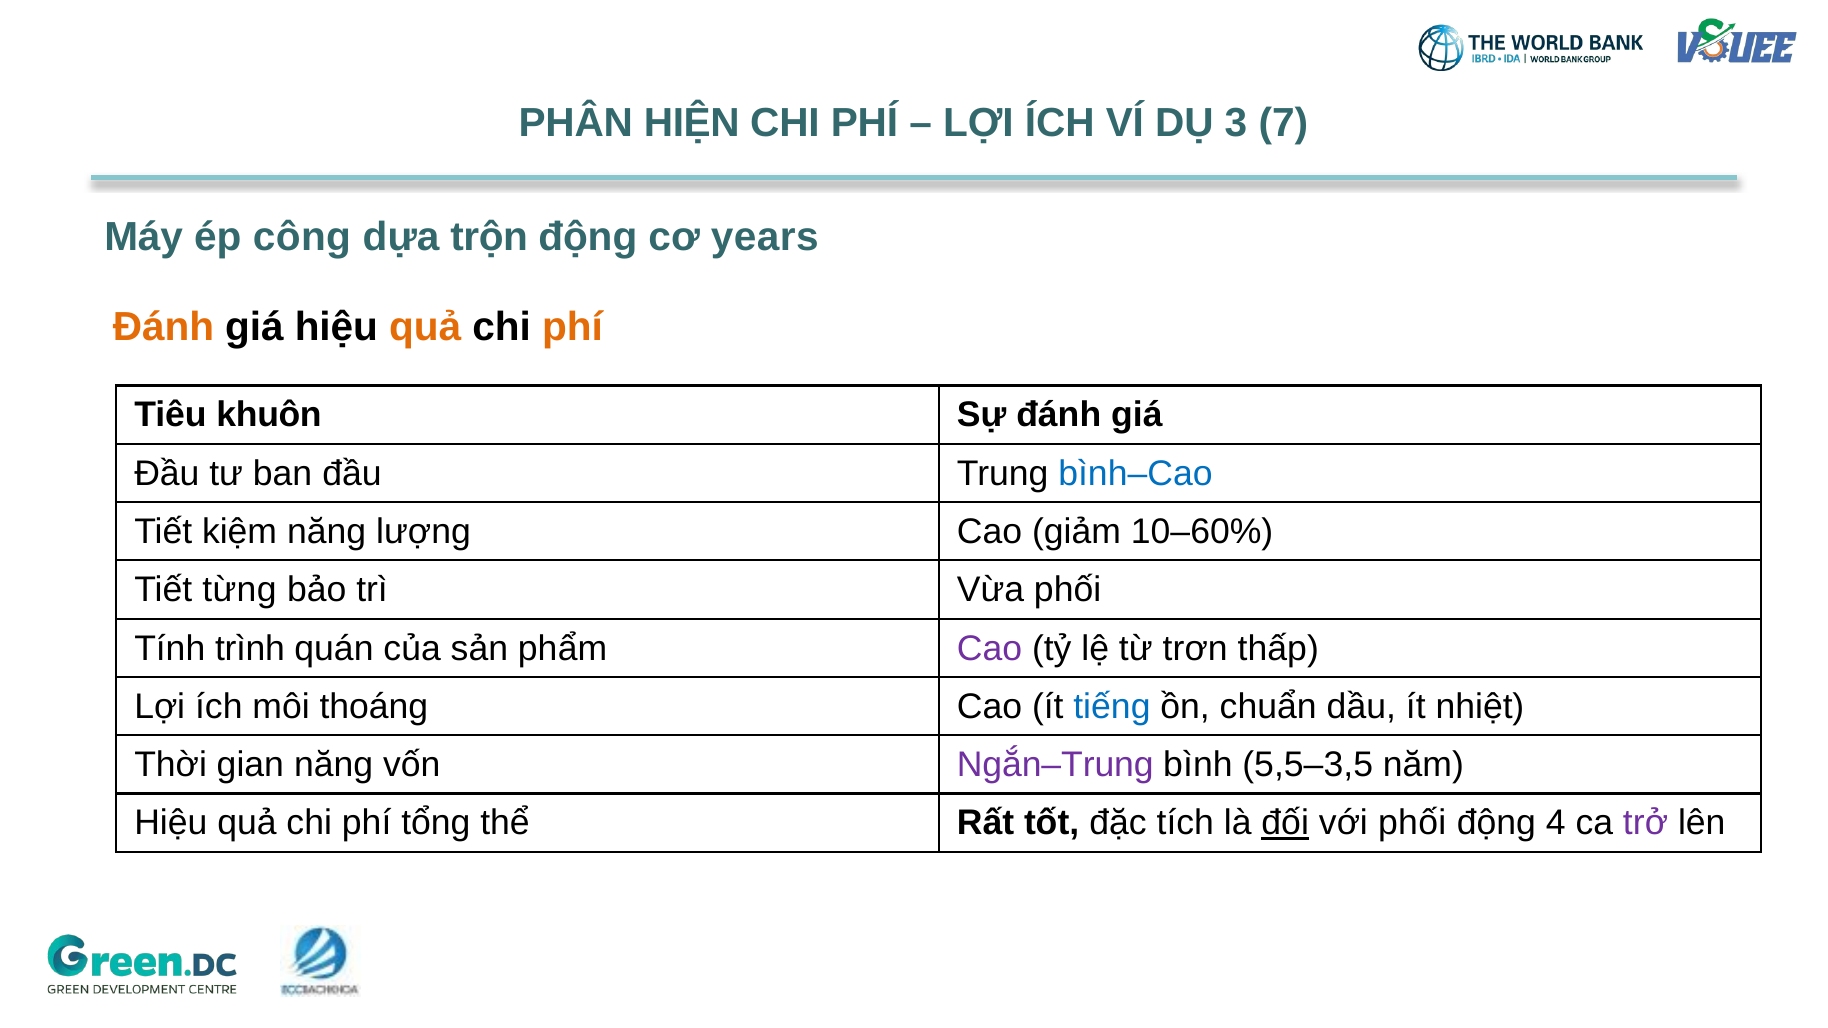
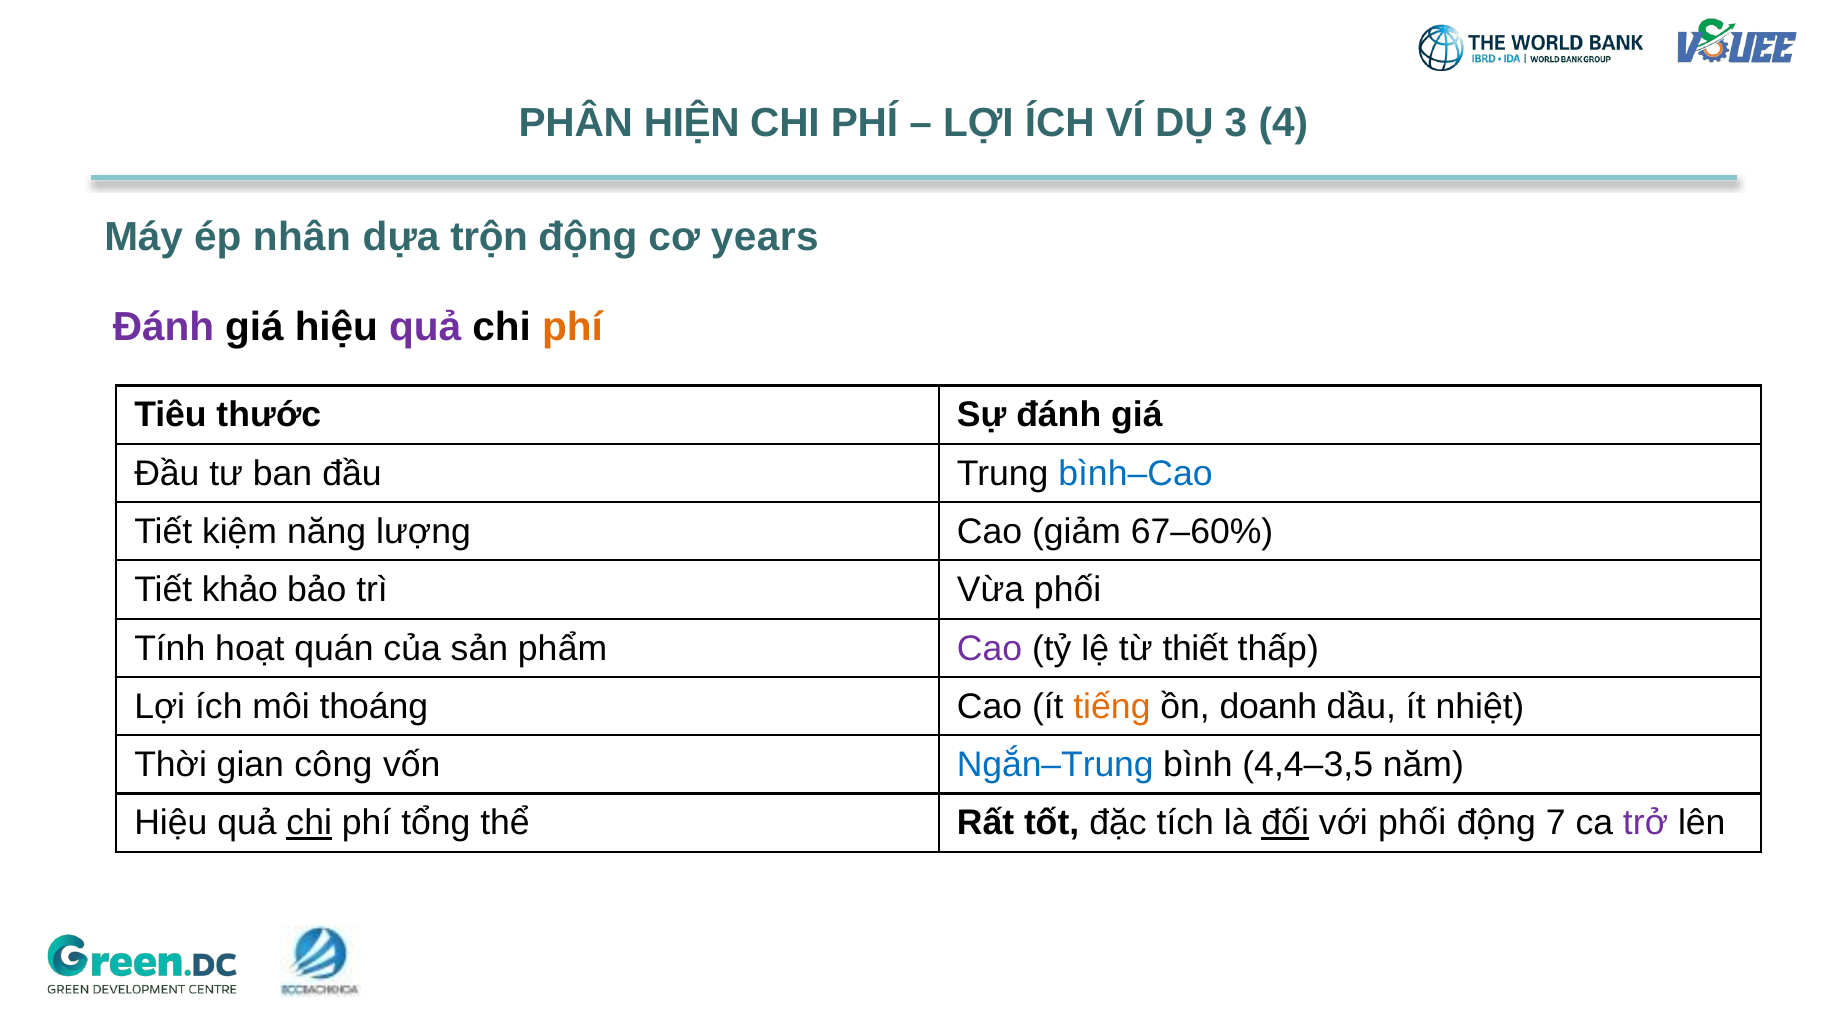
7: 7 -> 4 (1283, 124)
công: công -> nhân (302, 237)
Đánh colour: orange -> purple (163, 327)
quả colour: orange -> purple (425, 327)
khuôn: khuôn -> thước (269, 415)
10–60%: 10–60% -> 67–60% (1202, 532)
từng: từng -> khảo (240, 590)
trình: trình -> hoạt (250, 649)
trơn: trơn -> thiết (1195, 649)
tiếng colour: blue -> orange (1112, 707)
chuẩn: chuẩn -> doanh (1268, 707)
gian năng: năng -> công (333, 765)
Ngắn–Trung colour: purple -> blue (1055, 765)
5,5–3,5: 5,5–3,5 -> 4,4–3,5 (1308, 765)
chi underline: none -> present (309, 823)
4: 4 -> 7 (1556, 823)
